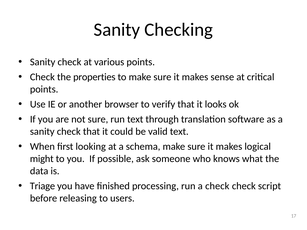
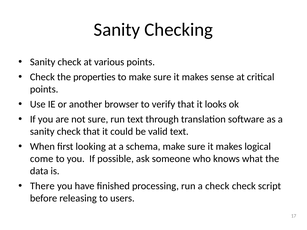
might: might -> come (42, 159)
Triage: Triage -> There (42, 186)
